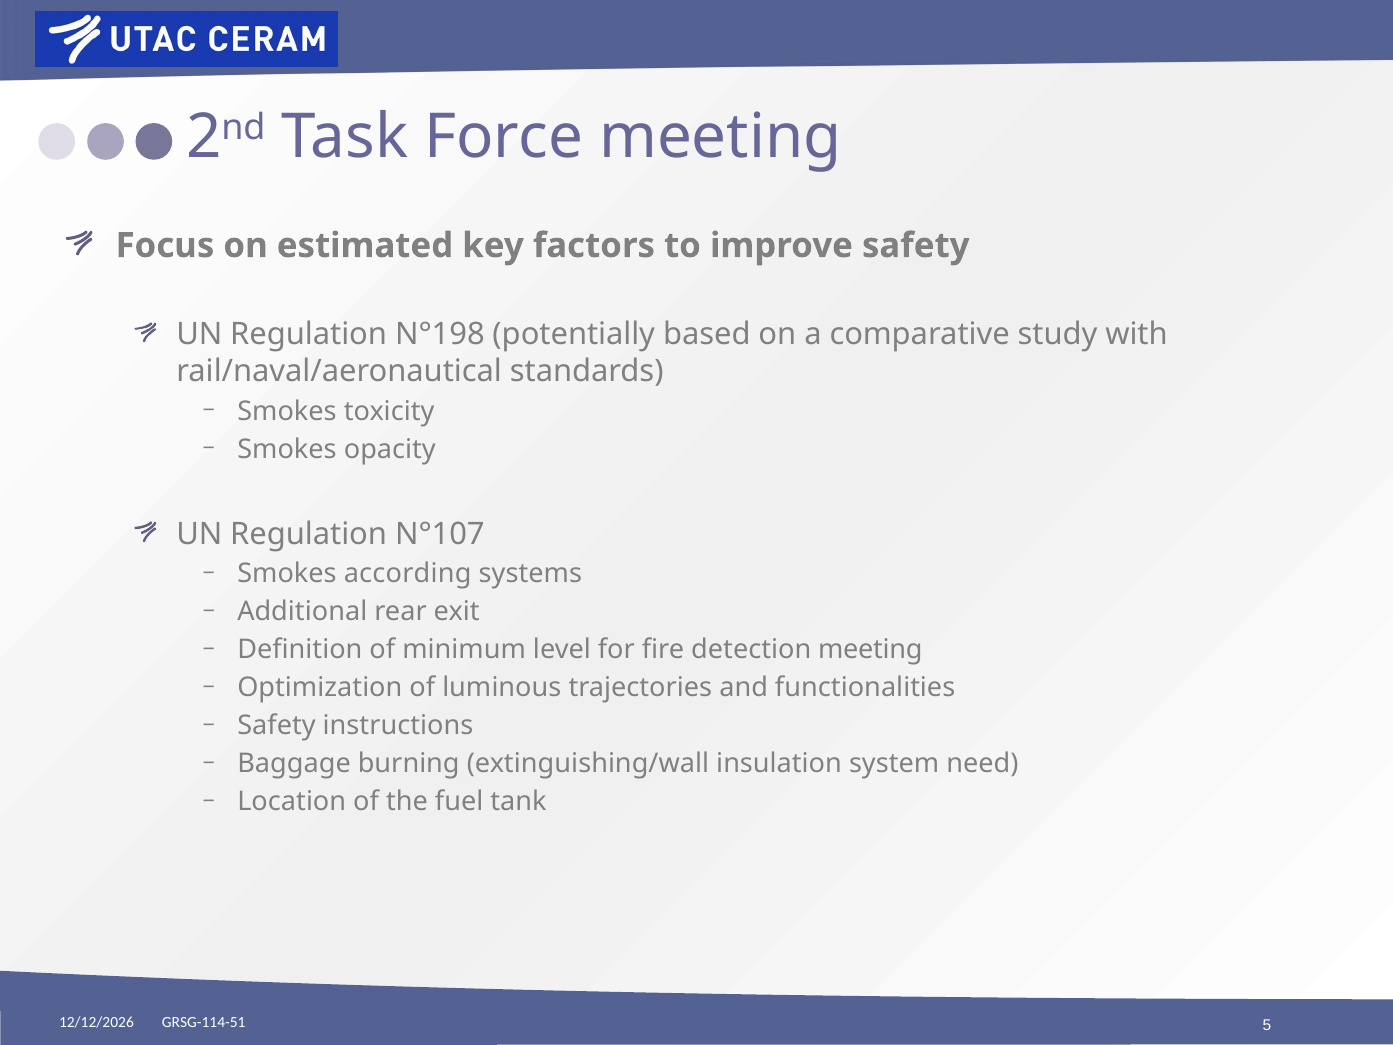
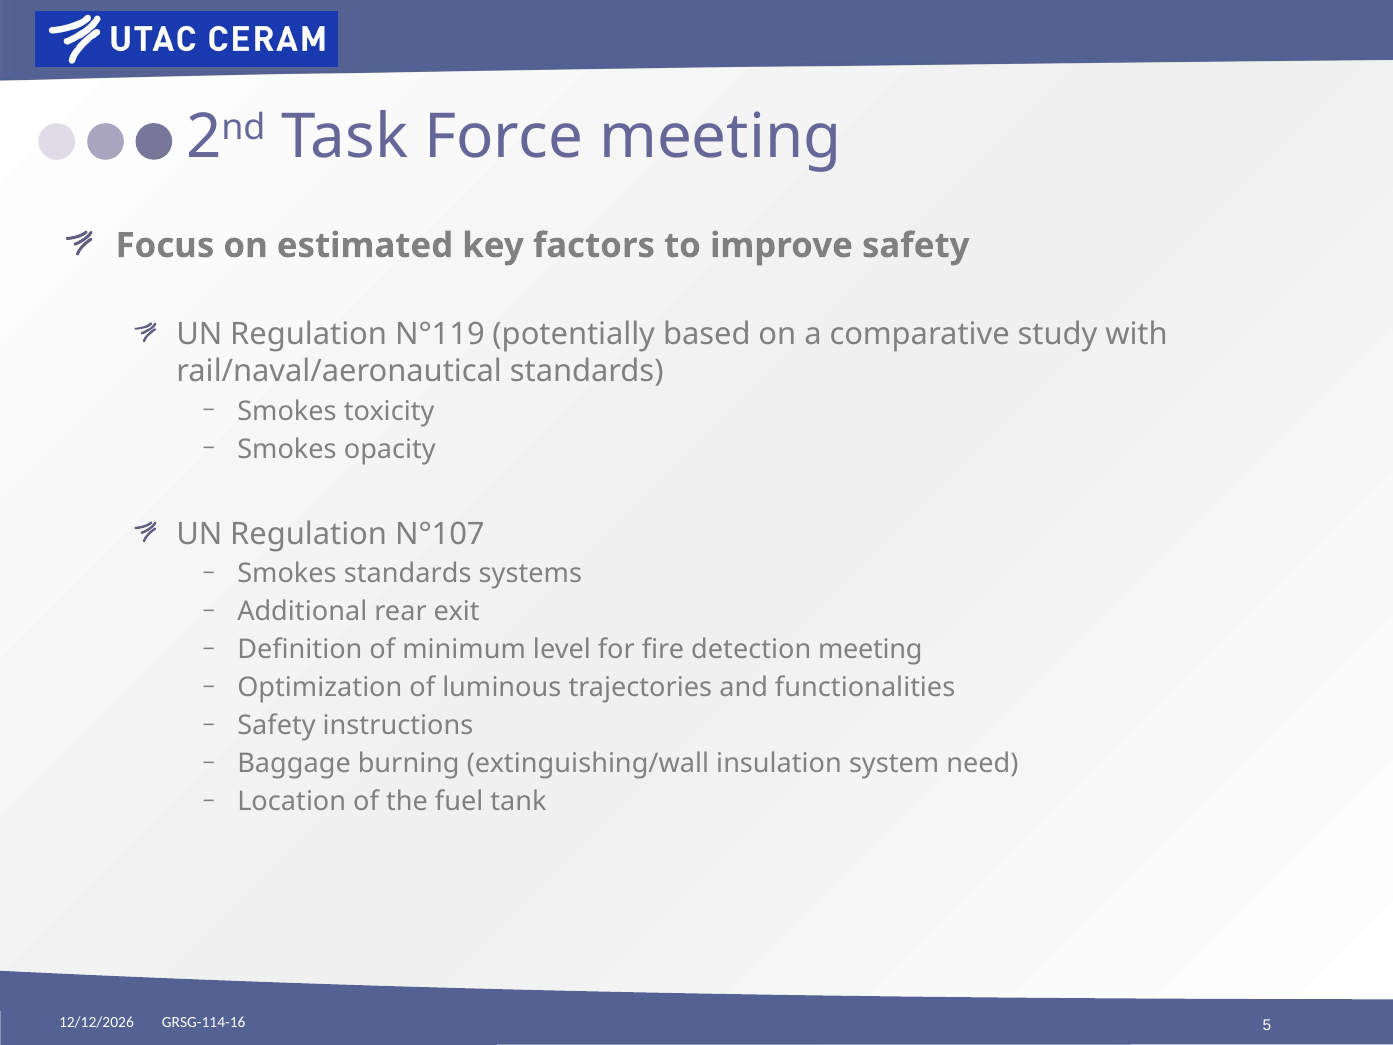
N°198: N°198 -> N°119 (440, 334)
Smokes according: according -> standards (408, 574)
GRSG-114-51: GRSG-114-51 -> GRSG-114-16 (204, 1022)
